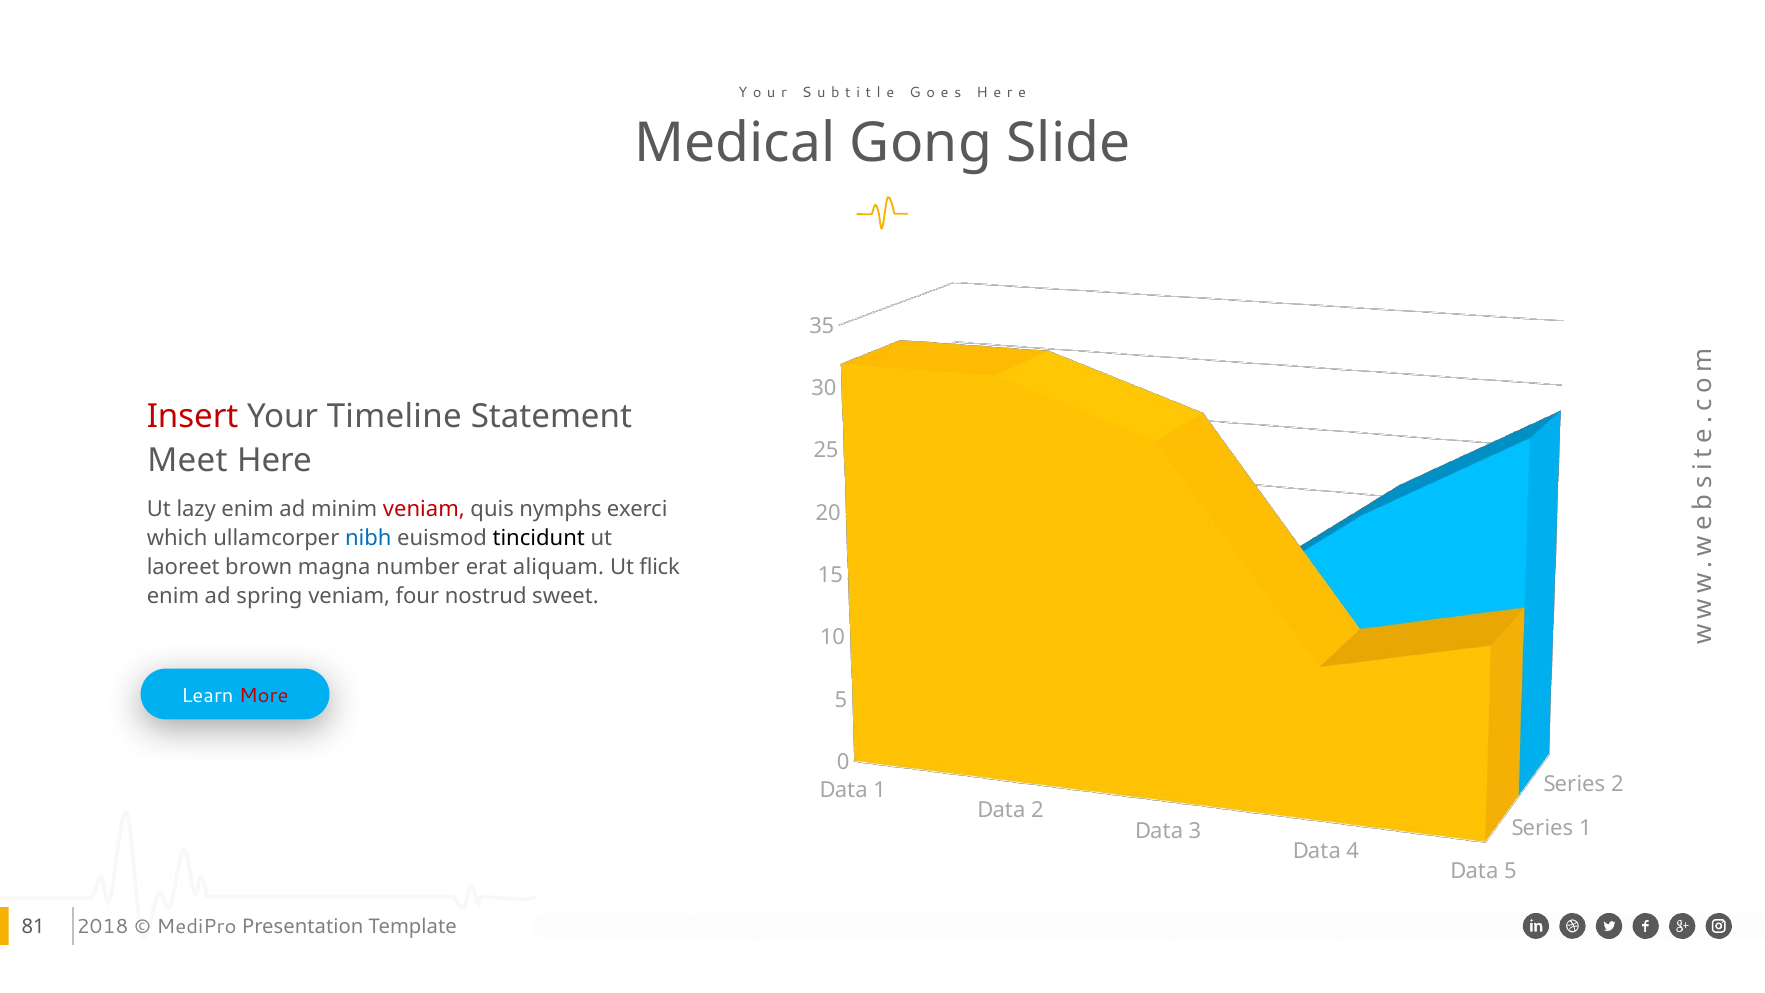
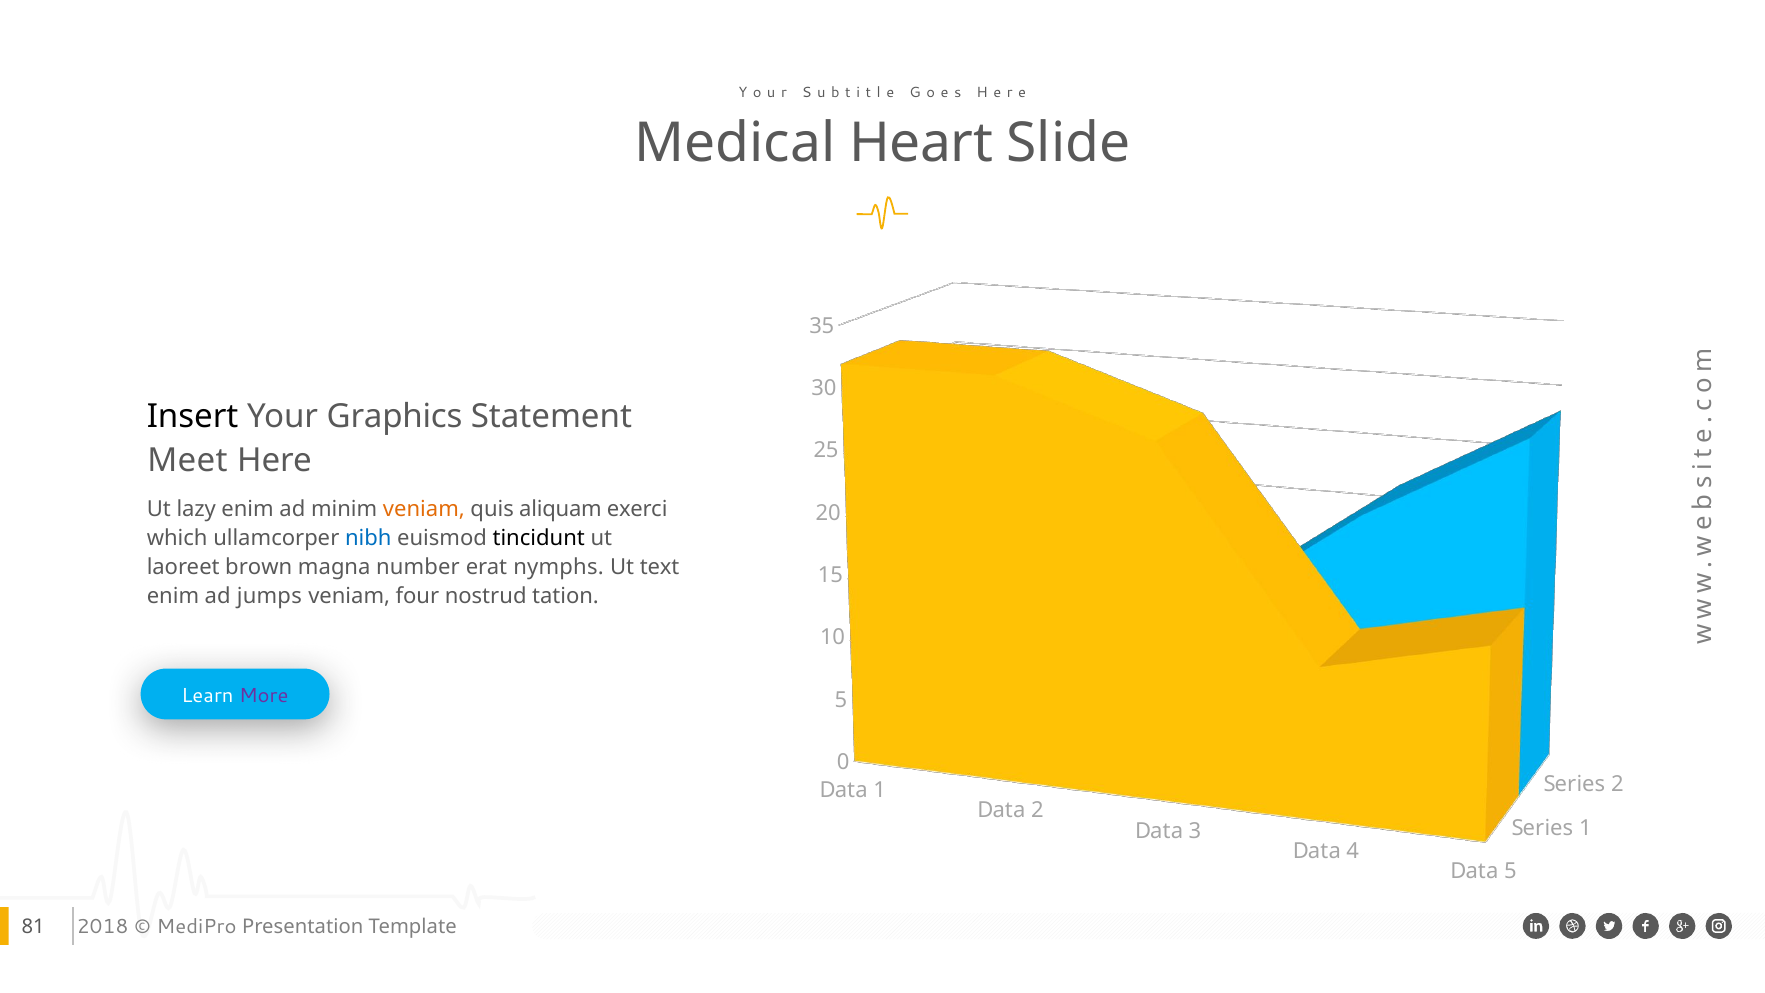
Gong: Gong -> Heart (921, 144)
Insert colour: red -> black (193, 417)
Timeline: Timeline -> Graphics (395, 417)
veniam colour: red -> orange (424, 509)
nymphs: nymphs -> aliquam (561, 509)
aliquam: aliquam -> nymphs (559, 567)
flick: flick -> text (660, 567)
spring: spring -> jumps (269, 596)
sweet: sweet -> tation (566, 596)
More colour: red -> purple (264, 695)
